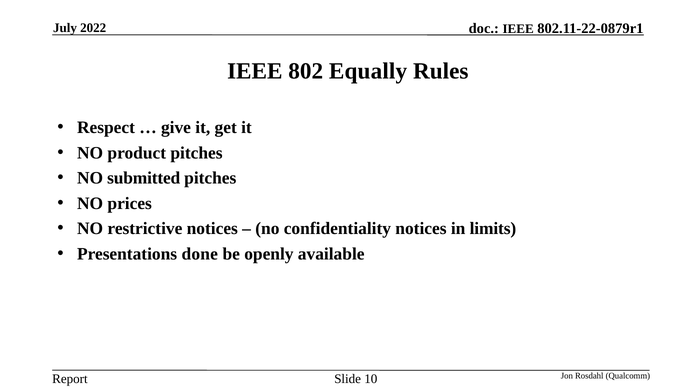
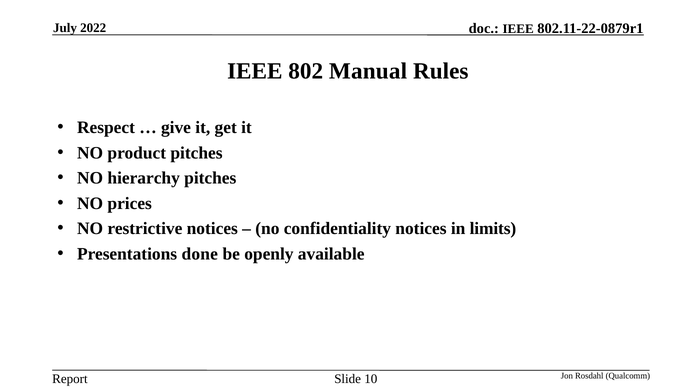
Equally: Equally -> Manual (368, 71)
submitted: submitted -> hierarchy (144, 178)
